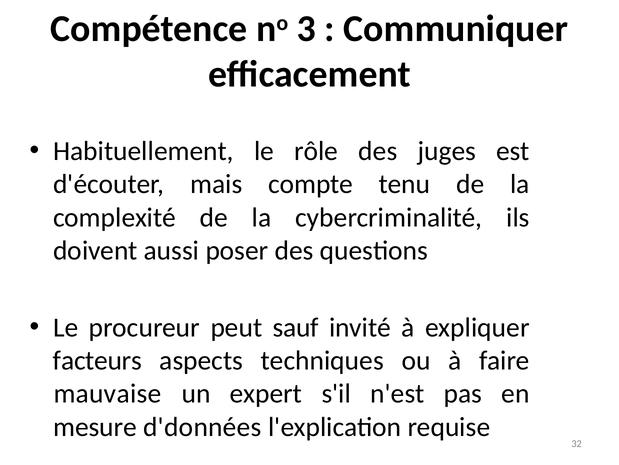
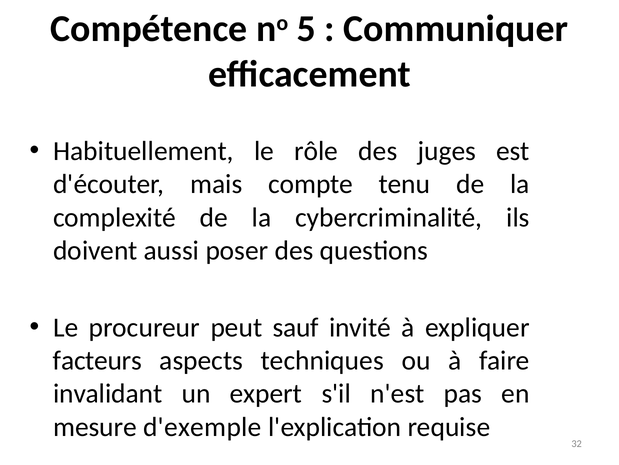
3: 3 -> 5 (306, 29)
mauvaise: mauvaise -> invalidant (108, 393)
d'données: d'données -> d'exemple (202, 426)
